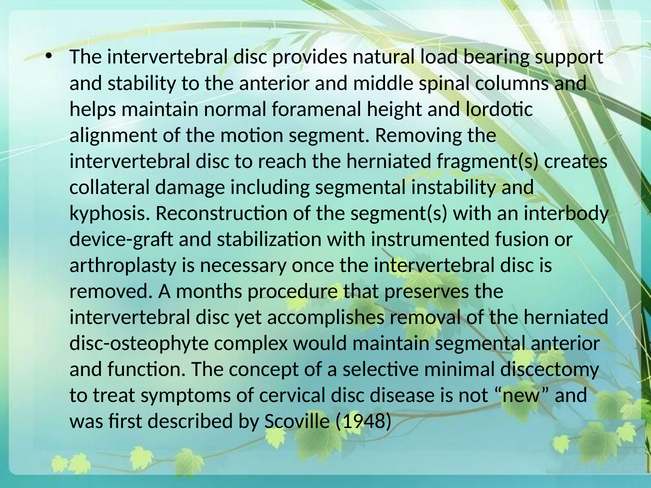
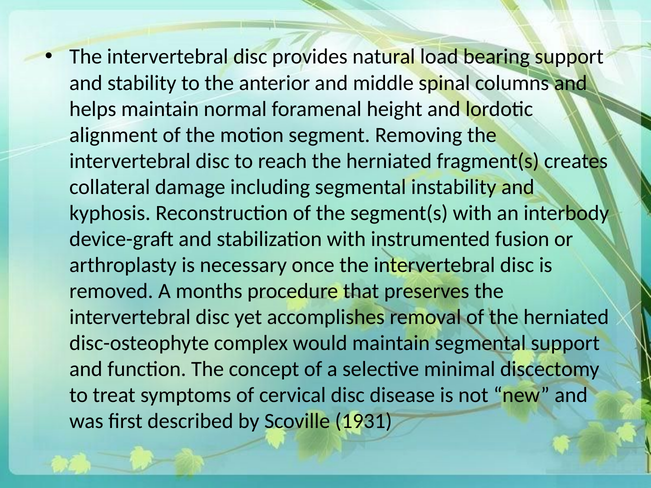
segmental anterior: anterior -> support (565, 343)
1948: 1948 -> 1931 (364, 421)
